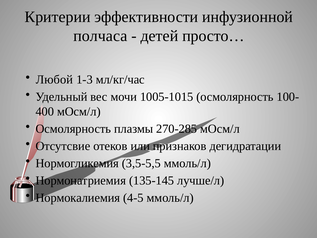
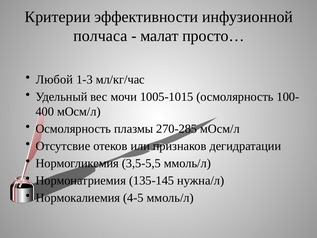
детей: детей -> малат (160, 36)
лучше/л: лучше/л -> нужна/л (201, 180)
